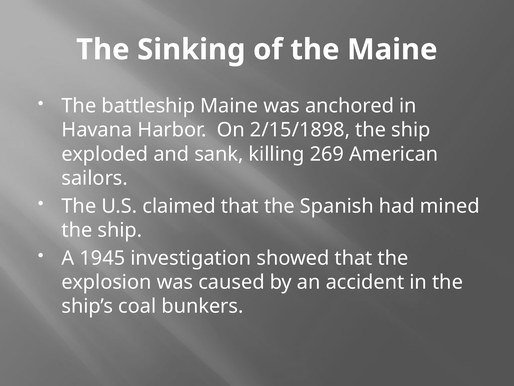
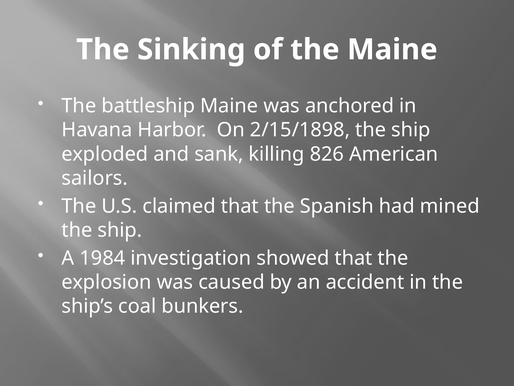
269: 269 -> 826 (327, 154)
1945: 1945 -> 1984 (102, 258)
